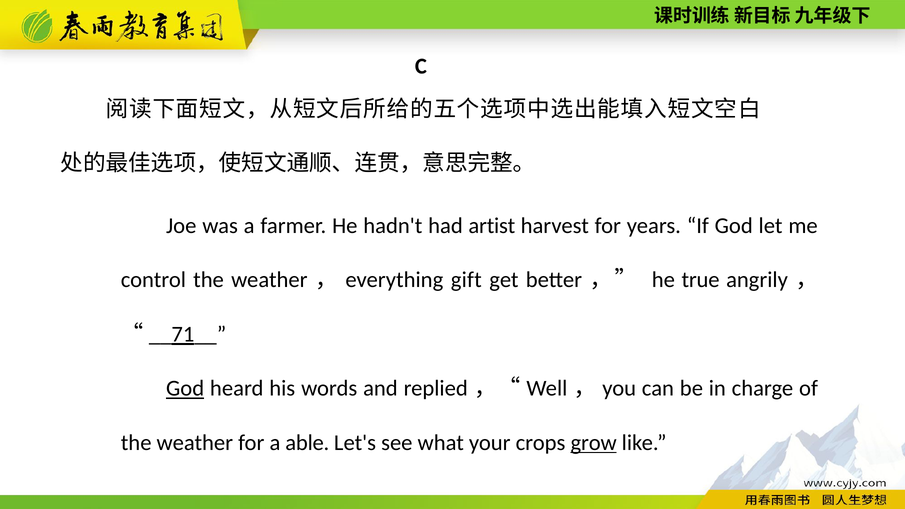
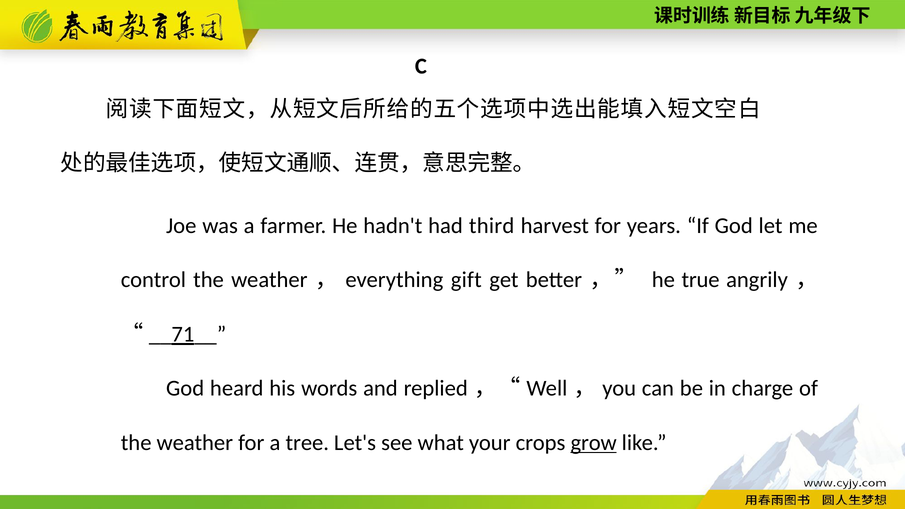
artist: artist -> third (492, 226)
God underline: present -> none (185, 389)
able: able -> tree (307, 443)
